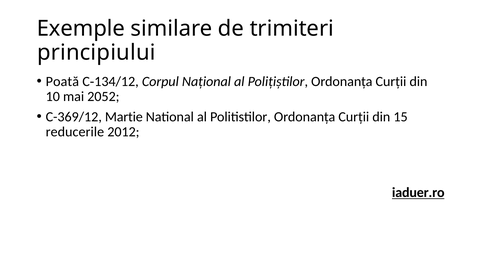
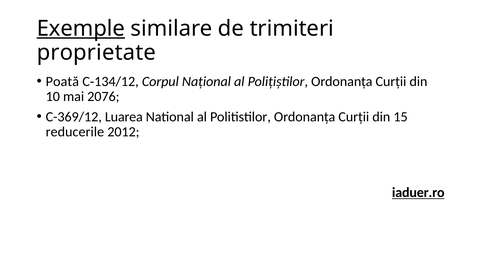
Exemple underline: none -> present (81, 29)
principiului: principiului -> proprietate (96, 52)
2052: 2052 -> 2076 (103, 96)
Martie: Martie -> Luarea (124, 117)
